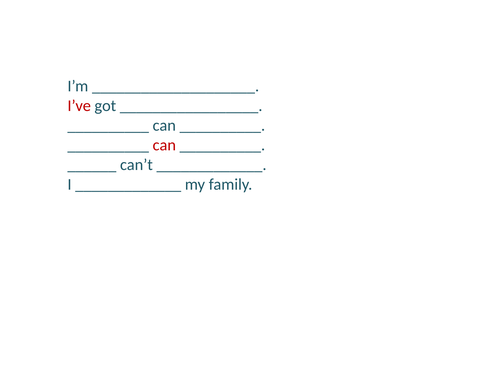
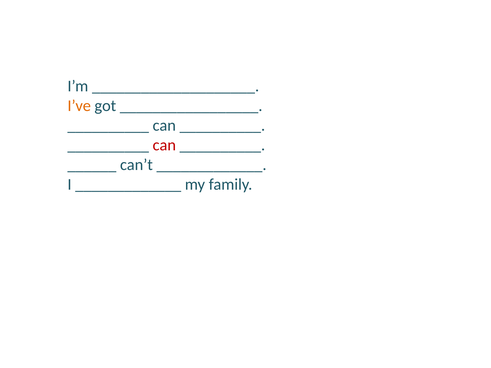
I’ve colour: red -> orange (79, 106)
